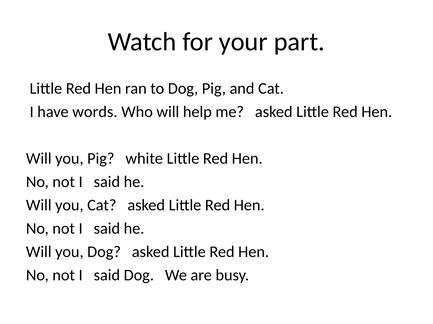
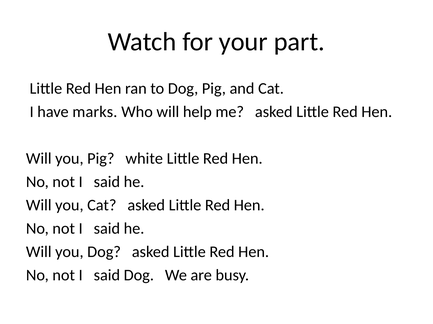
words: words -> marks (95, 112)
